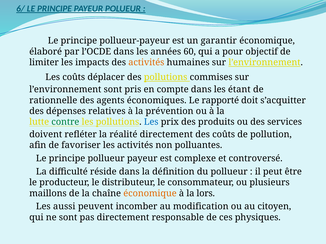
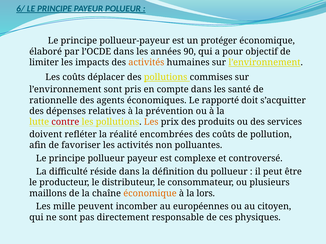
garantir: garantir -> protéger (219, 41)
60: 60 -> 90 (190, 52)
étant: étant -> santé (239, 90)
contre colour: green -> red (65, 122)
Les colour: blue -> orange (151, 122)
réalité directement: directement -> encombrées (166, 135)
aussi: aussi -> mille (64, 207)
modification: modification -> européennes (201, 207)
